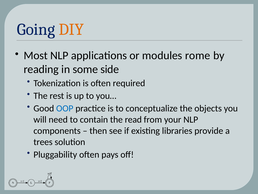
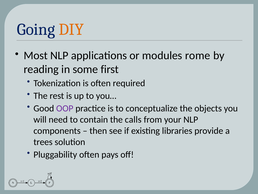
side: side -> first (110, 69)
OOP colour: blue -> purple (65, 108)
read: read -> calls (133, 119)
